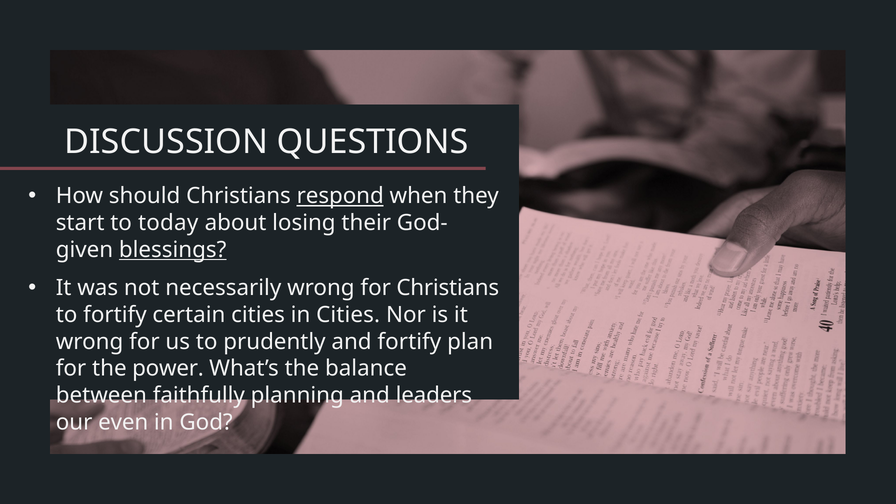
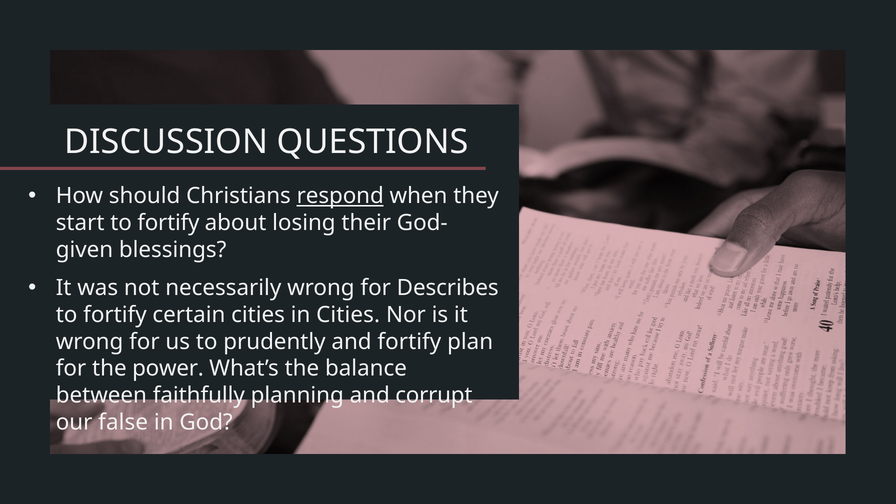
start to today: today -> fortify (168, 223)
blessings underline: present -> none (173, 250)
for Christians: Christians -> Describes (448, 288)
leaders: leaders -> corrupt (434, 395)
even: even -> false (123, 422)
